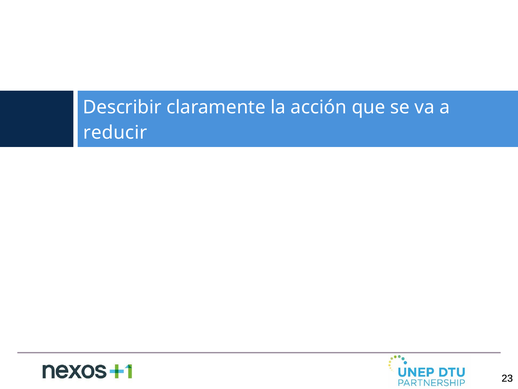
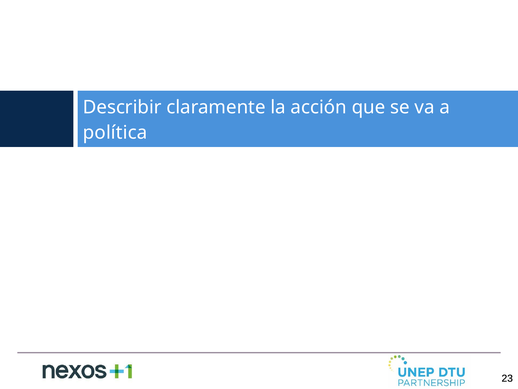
reducir: reducir -> política (115, 133)
